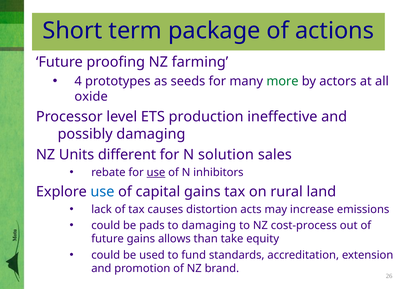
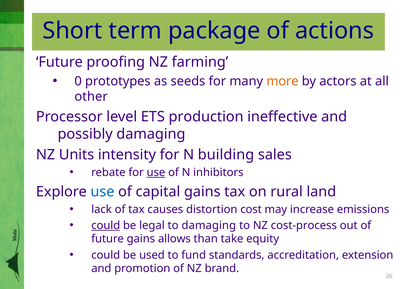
4: 4 -> 0 (78, 81)
more colour: green -> orange (282, 81)
oxide: oxide -> other (91, 97)
different: different -> intensity (127, 155)
solution: solution -> building (226, 155)
acts: acts -> cost (251, 209)
could underline: none -> present (106, 225)
pads: pads -> legal (152, 225)
